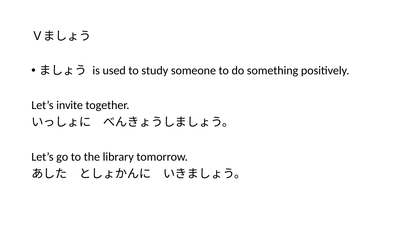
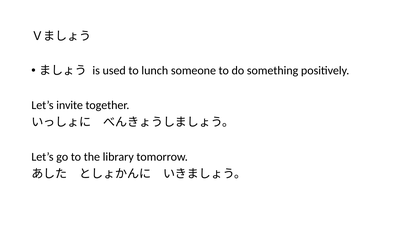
study: study -> lunch (155, 71)
